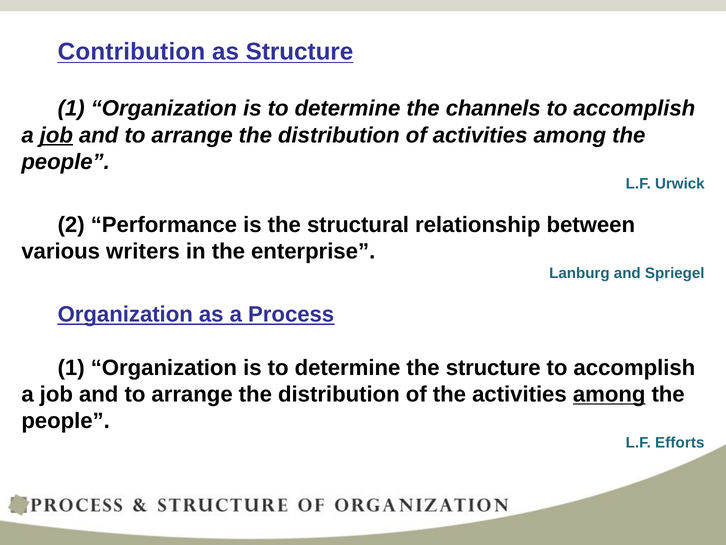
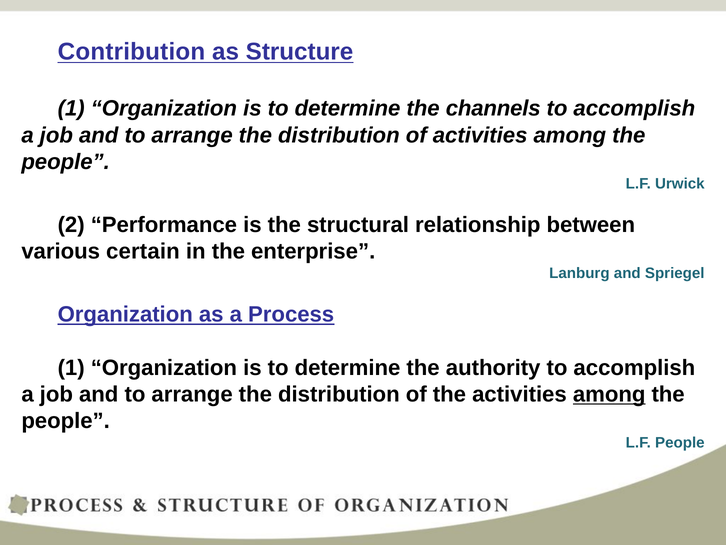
job underline: present -> none (56, 135)
writers: writers -> certain (143, 251)
the structure: structure -> authority (493, 367)
L.F Efforts: Efforts -> People (680, 443)
